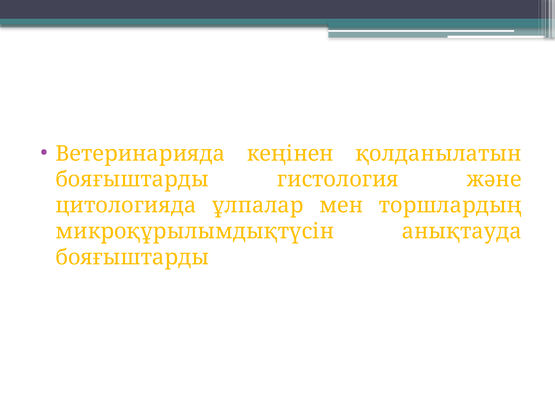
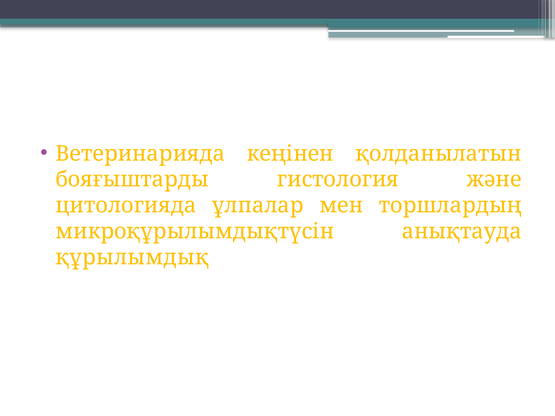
бояғыштарды: бояғыштарды -> құрылымдық (132, 257)
